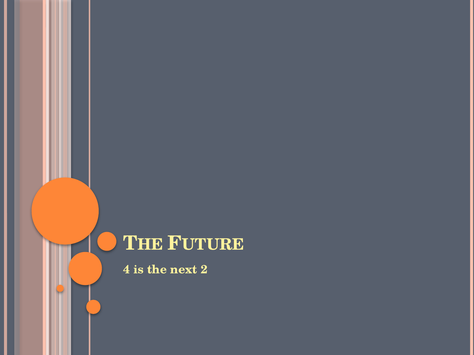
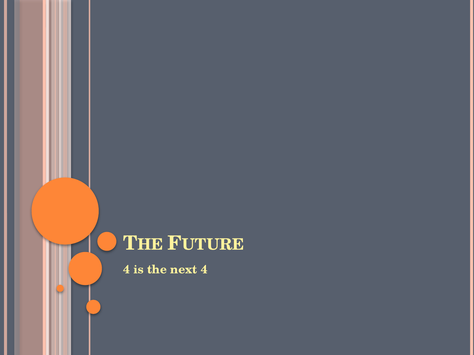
next 2: 2 -> 4 (204, 270)
